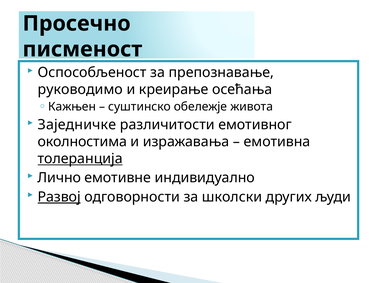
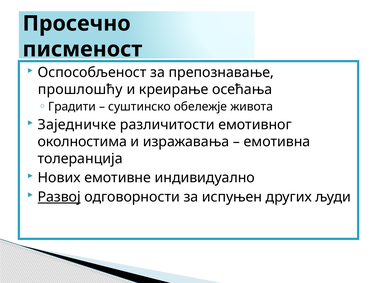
руководимо: руководимо -> прошлошћу (80, 89)
Кажњен: Кажњен -> Градити (72, 107)
толеранција underline: present -> none (80, 159)
Лично: Лично -> Нових (59, 178)
школски: школски -> испуњен (232, 197)
